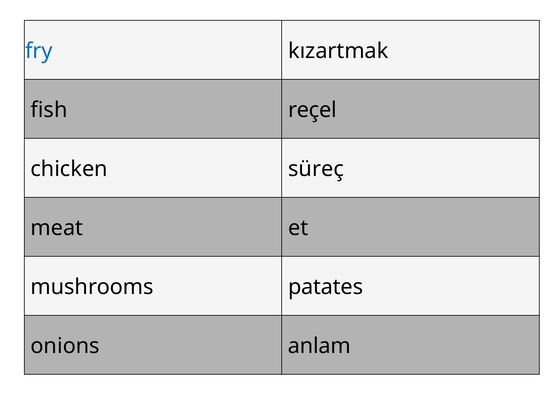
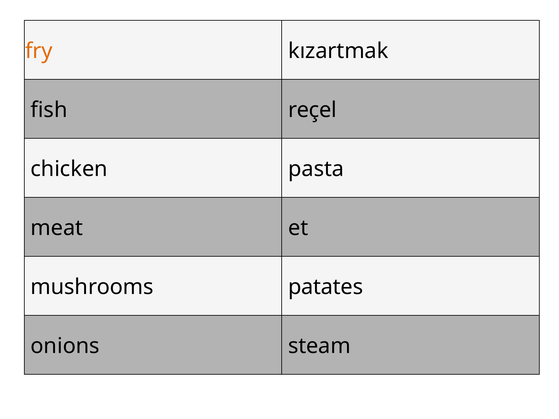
fry colour: blue -> orange (39, 51)
süreç: süreç -> pasta (316, 169)
anlam: anlam -> steam (319, 346)
